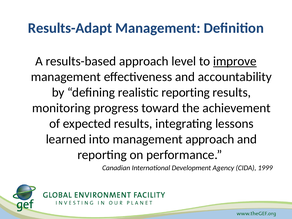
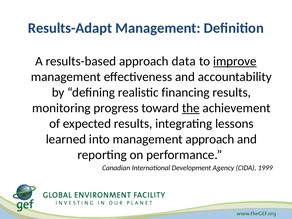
level: level -> data (184, 61)
realistic reporting: reporting -> financing (186, 92)
the underline: none -> present (191, 108)
